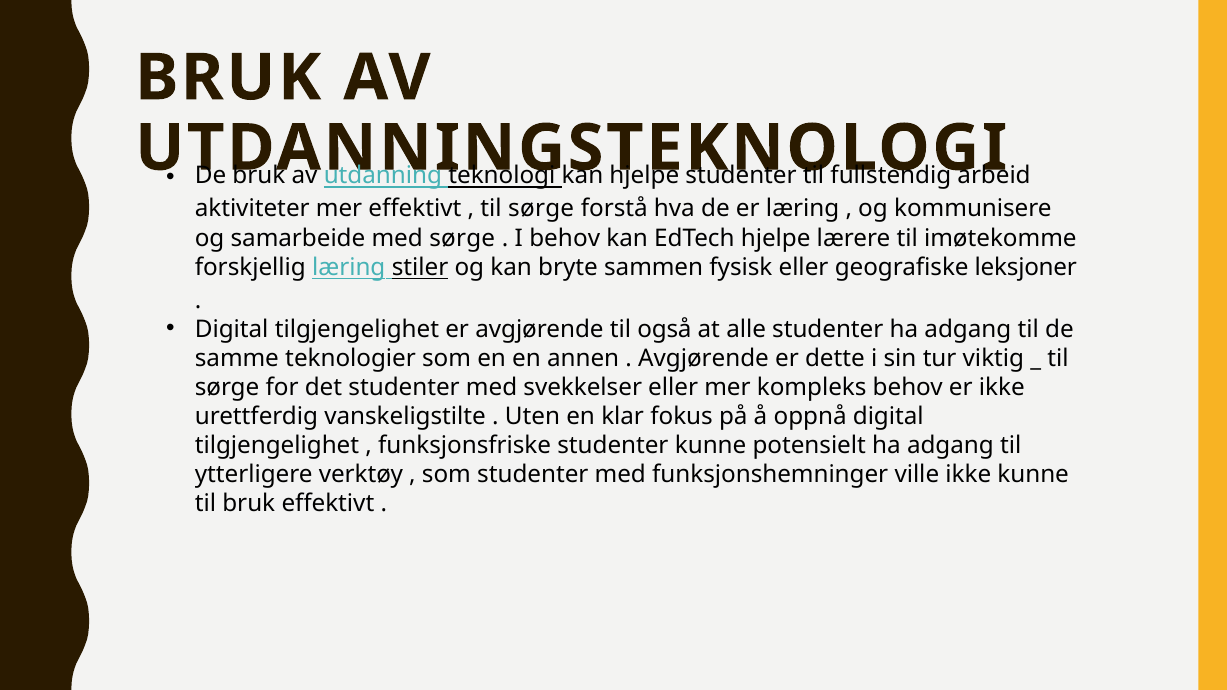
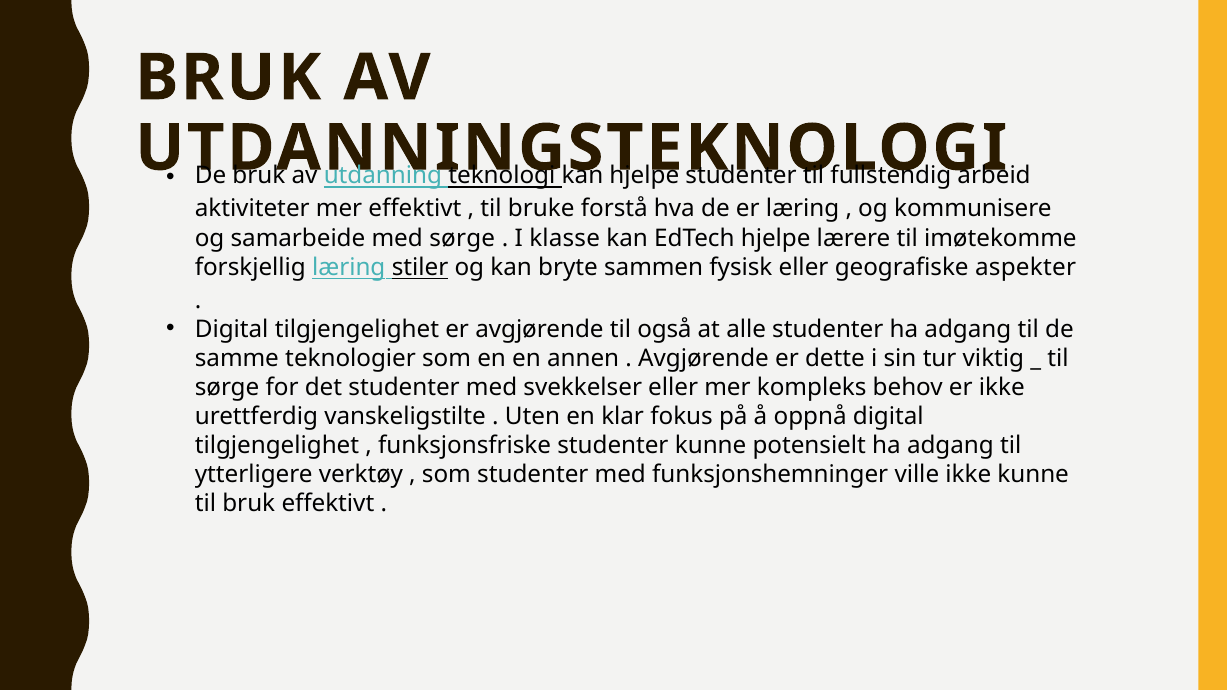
sørge: sørge -> bruke (541, 209)
I behov: behov -> klasse (565, 238)
leksjoner: leksjoner -> aspekter (1026, 267)
